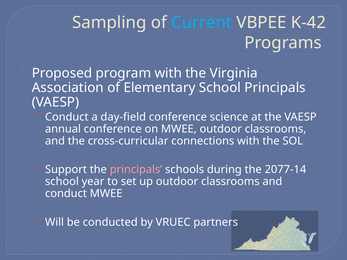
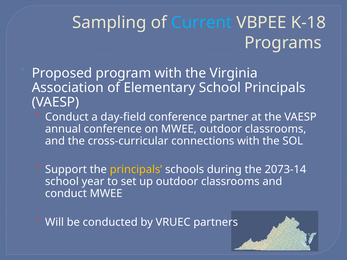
K-42: K-42 -> K-18 (308, 23)
science: science -> partner (229, 117)
principals colour: pink -> yellow (136, 170)
2077-14: 2077-14 -> 2073-14 (285, 170)
